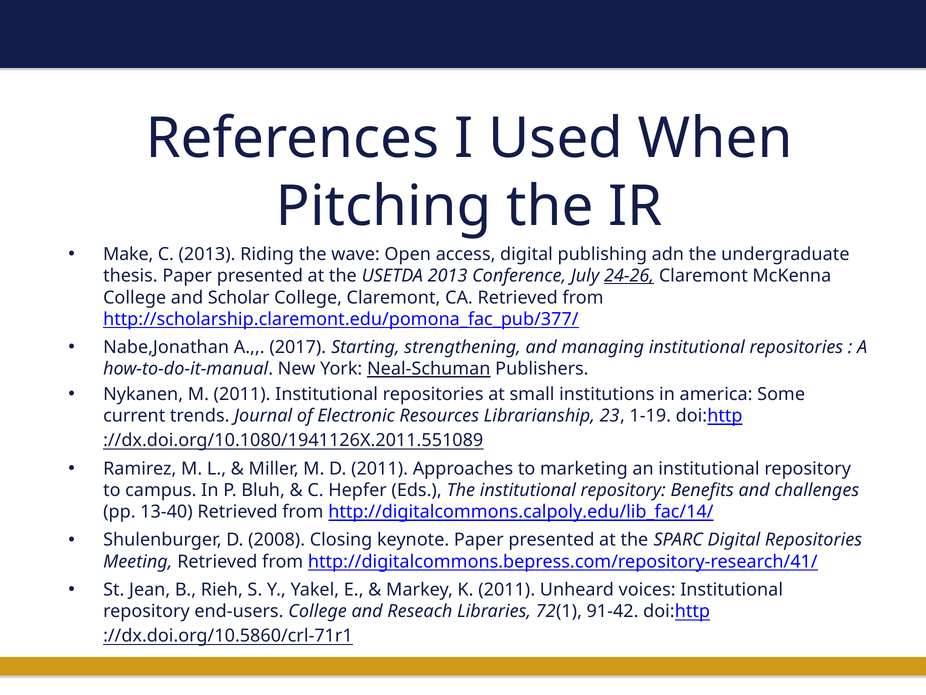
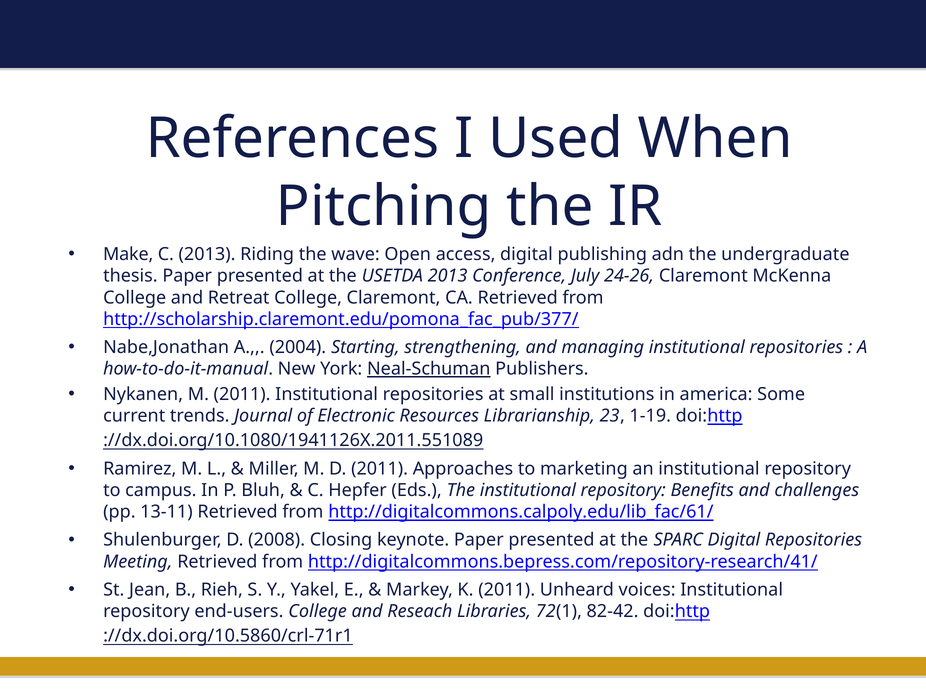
24-26 underline: present -> none (629, 276)
Scholar: Scholar -> Retreat (239, 297)
2017: 2017 -> 2004 (298, 347)
13-40: 13-40 -> 13-11 (166, 511)
http://digitalcommons.calpoly.edu/lib_fac/14/: http://digitalcommons.calpoly.edu/lib_fac/14/ -> http://digitalcommons.calpoly.edu/lib_fac/61/ (521, 511)
91-42: 91-42 -> 82-42 (613, 611)
